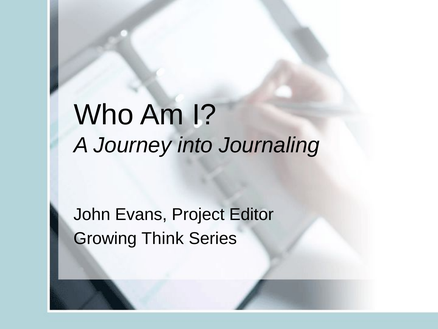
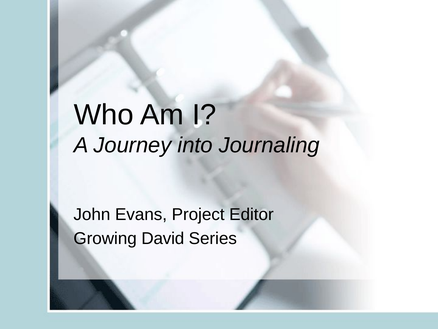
Think: Think -> David (163, 238)
